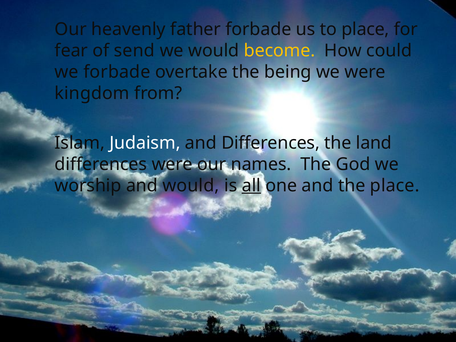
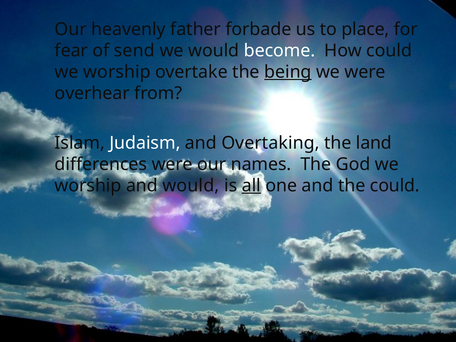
become colour: yellow -> white (280, 51)
forbade: forbade -> worship (117, 72)
being underline: none -> present (288, 72)
kingdom: kingdom -> overhear (92, 93)
and Differences: Differences -> Overtaking (270, 143)
the place: place -> could (395, 185)
